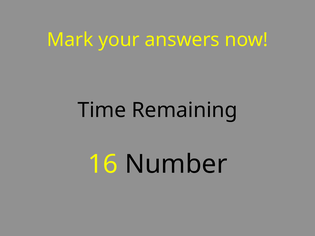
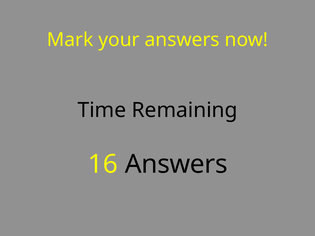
16 Number: Number -> Answers (176, 164)
